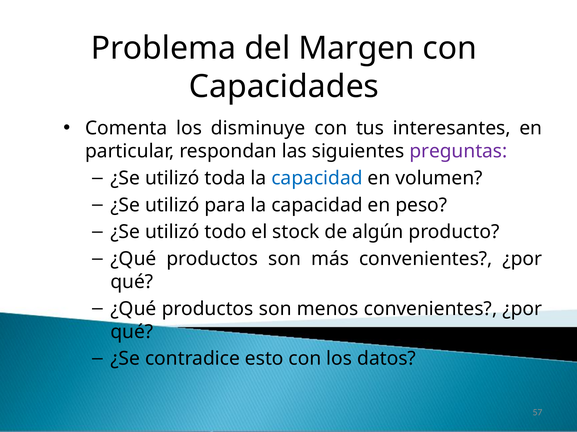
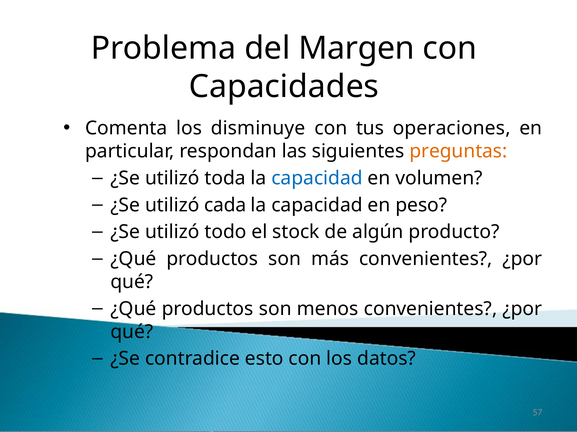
interesantes: interesantes -> operaciones (452, 128)
preguntas colour: purple -> orange (458, 152)
para: para -> cada (225, 205)
